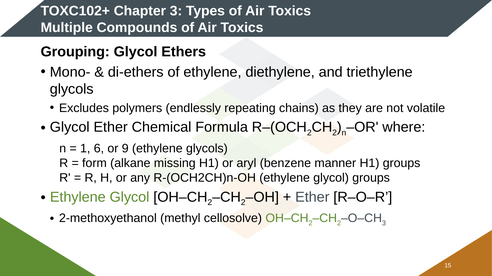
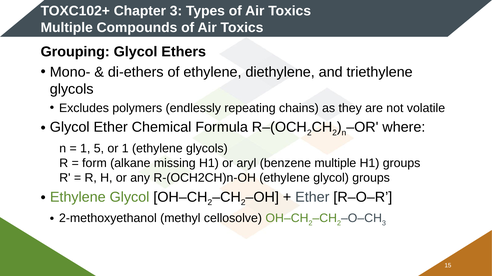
6: 6 -> 5 (99, 149)
or 9: 9 -> 1 (125, 149)
benzene manner: manner -> multiple (335, 164)
